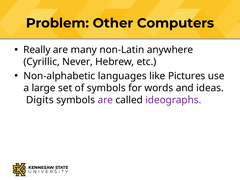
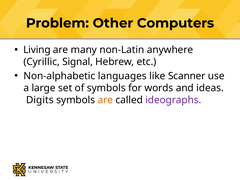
Really: Really -> Living (37, 50)
Never: Never -> Signal (78, 62)
Pictures: Pictures -> Scanner (187, 76)
are colour: purple -> orange (105, 100)
